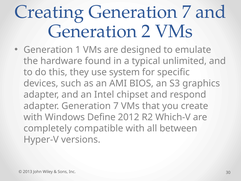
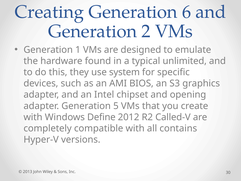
Creating Generation 7: 7 -> 6 (187, 12)
respond: respond -> opening (188, 95)
adapter Generation 7: 7 -> 5 (116, 106)
Which-V: Which-V -> Called-V (173, 117)
between: between -> contains (178, 128)
